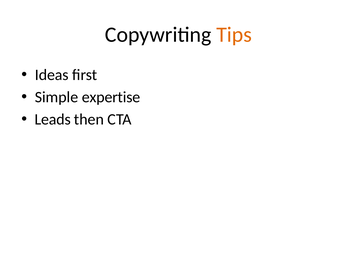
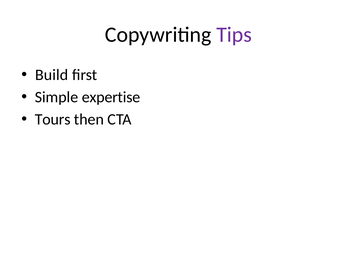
Tips colour: orange -> purple (234, 35)
Ideas: Ideas -> Build (52, 75)
Leads: Leads -> Tours (53, 119)
